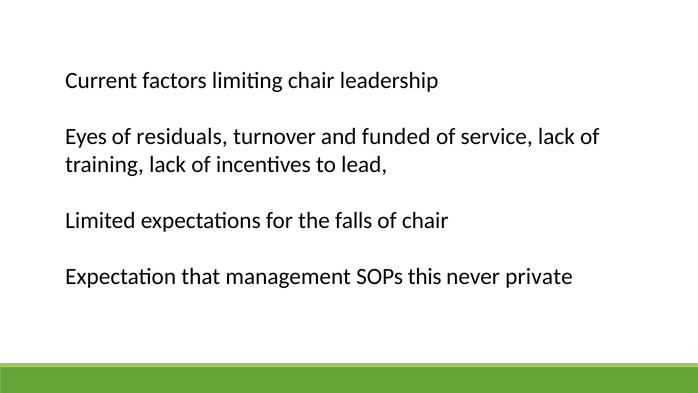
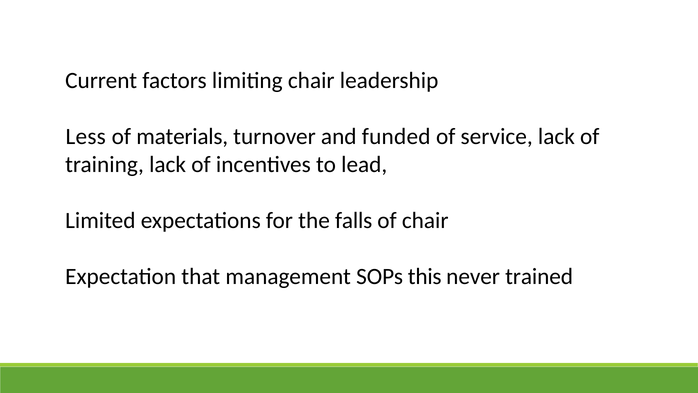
Eyes: Eyes -> Less (86, 137)
residuals: residuals -> materials (182, 137)
private: private -> trained (539, 276)
